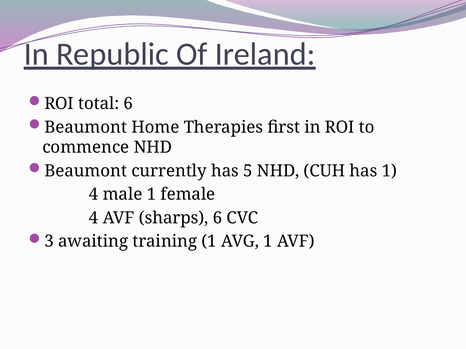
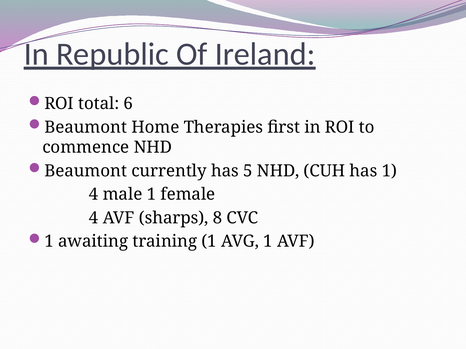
sharps 6: 6 -> 8 (218, 218)
3: 3 -> 1 (49, 242)
